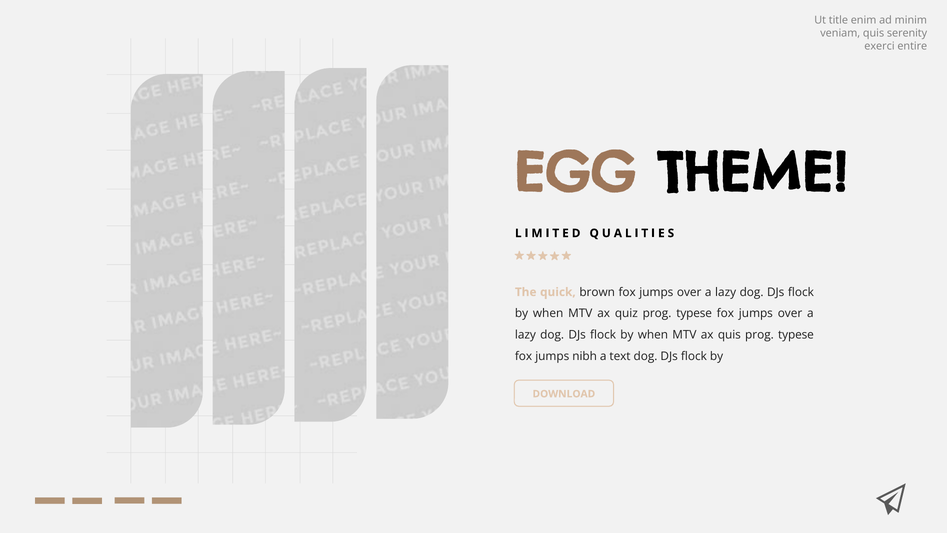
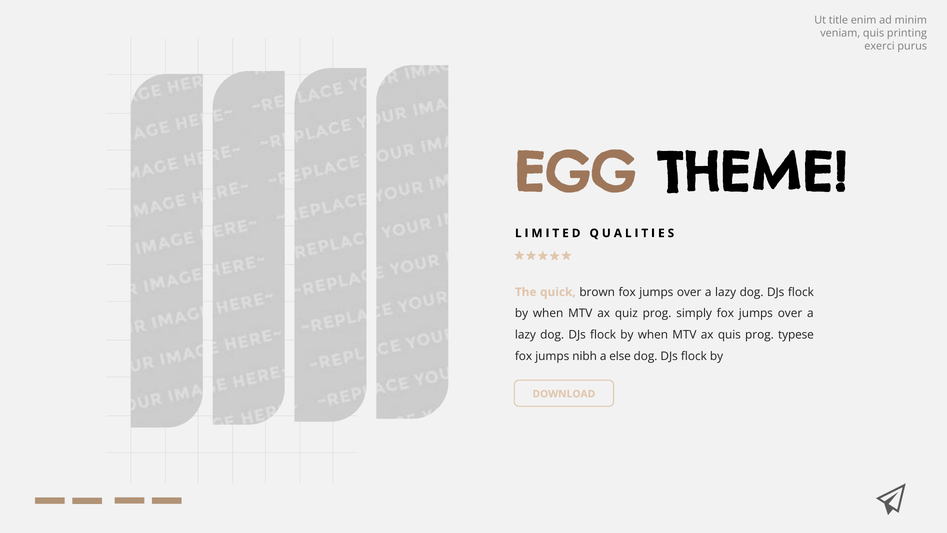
serenity: serenity -> printing (907, 33)
entire: entire -> purus (912, 46)
quiz prog typese: typese -> simply (694, 313)
text: text -> else (620, 356)
